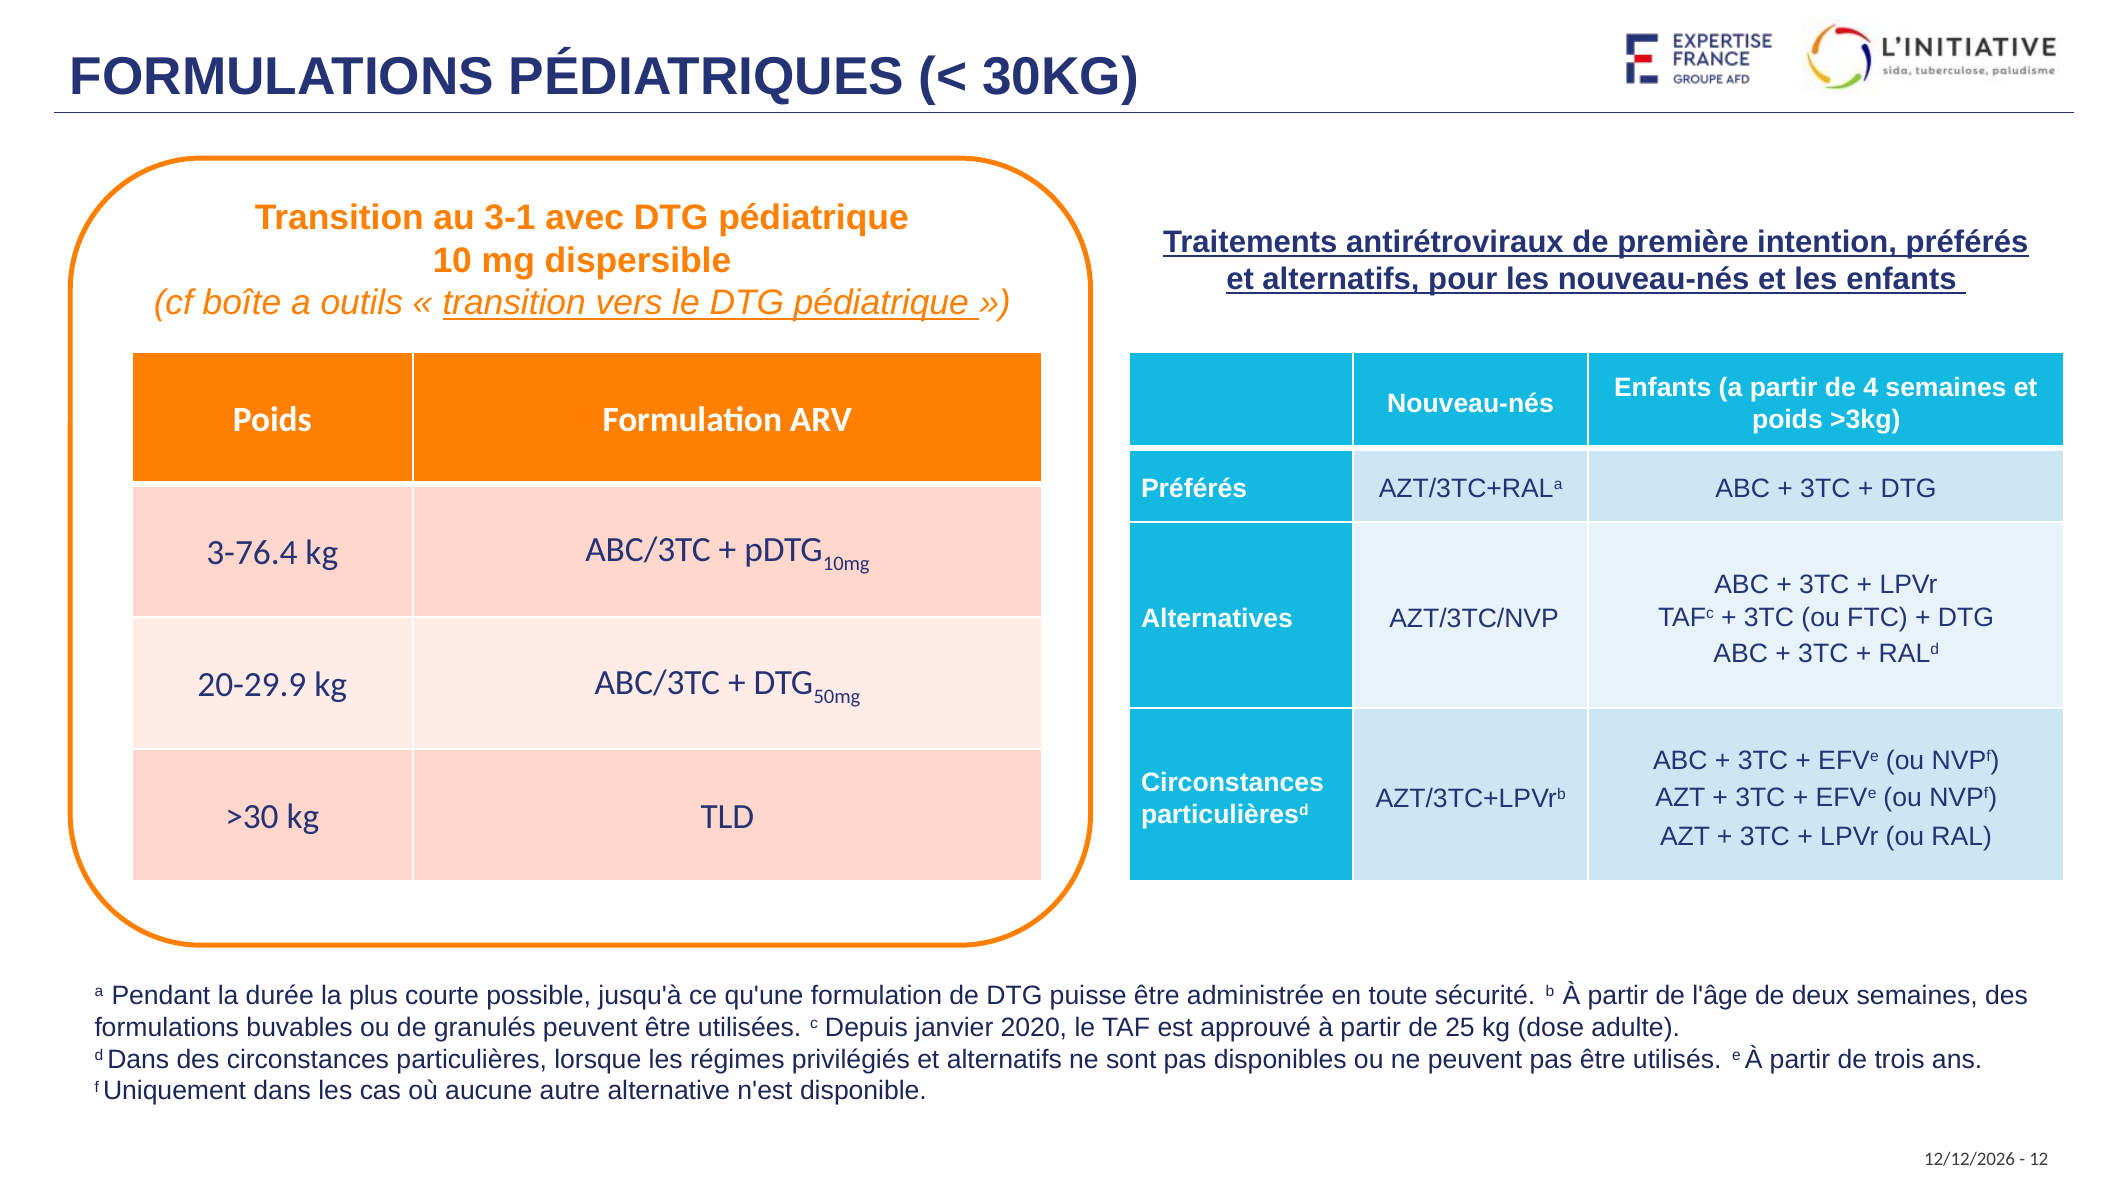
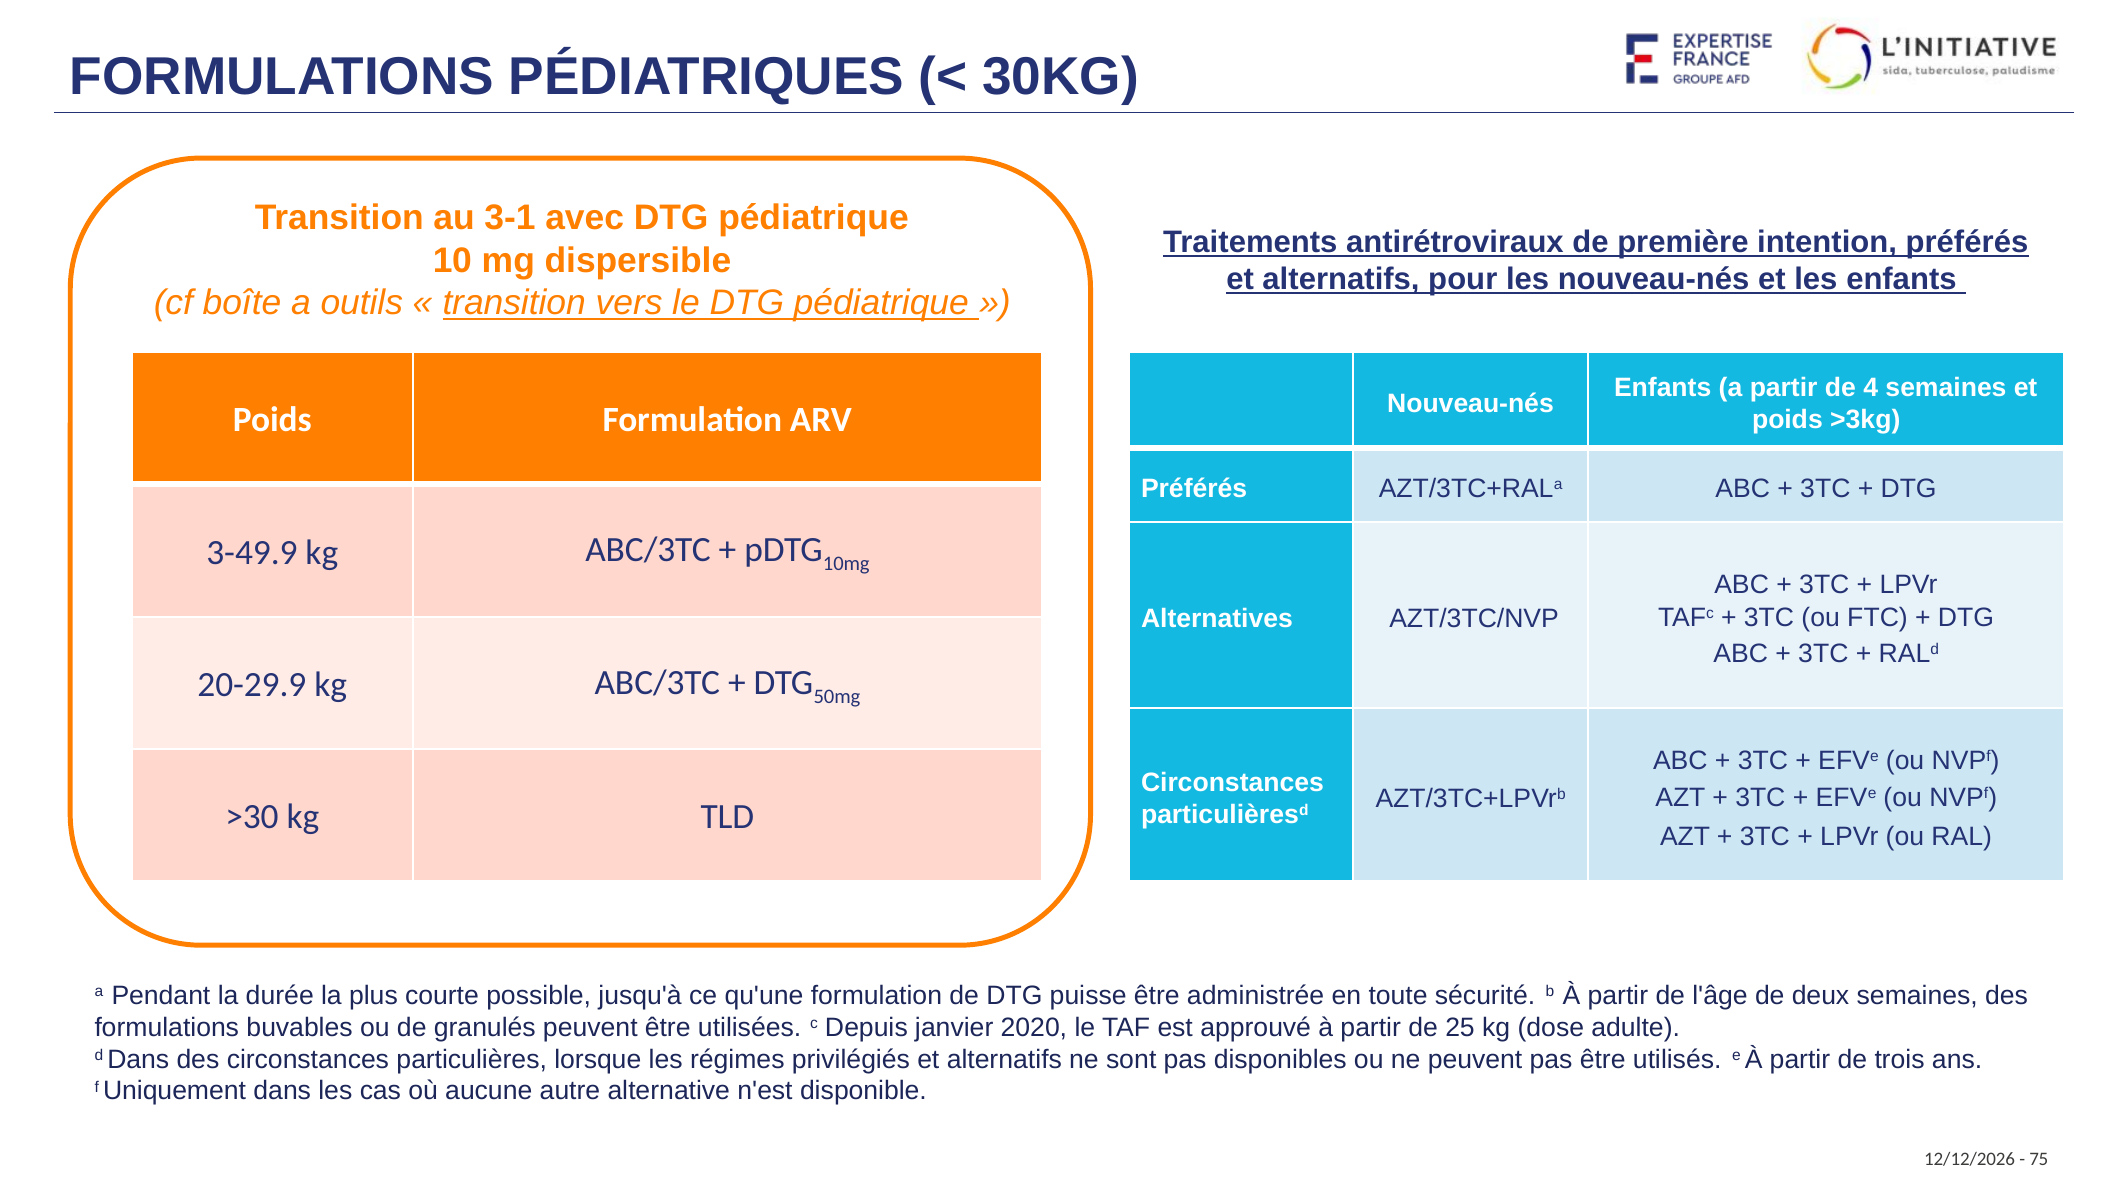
3-76.4: 3-76.4 -> 3-49.9 (252, 552)
12: 12 -> 75 (2039, 1160)
